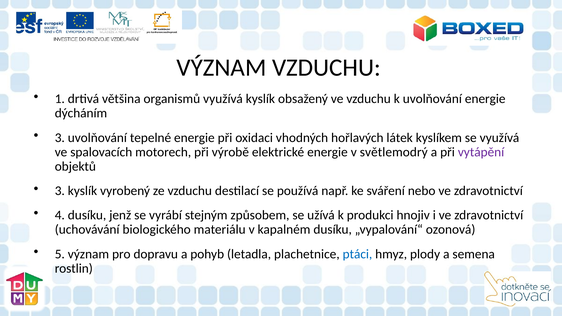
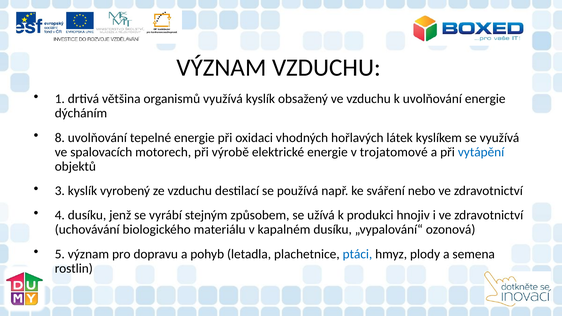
3: 3 -> 8 (60, 138)
světlemodrý: světlemodrý -> trojatomové (394, 152)
vytápění colour: purple -> blue (481, 152)
